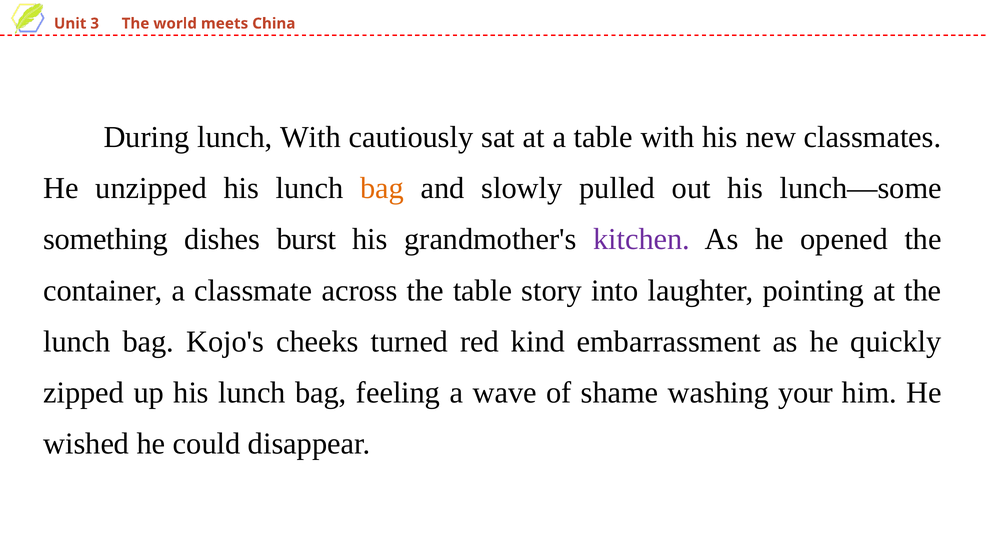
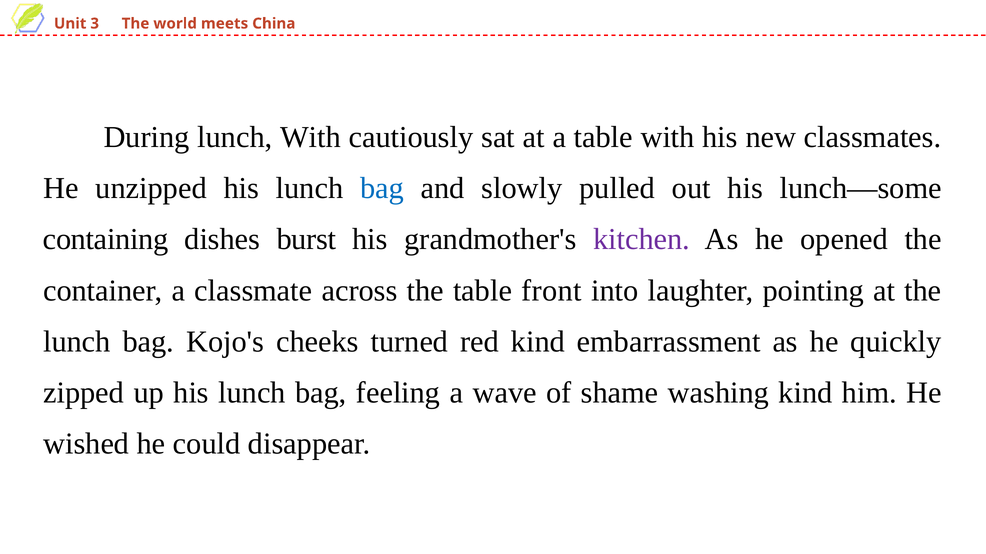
bag colour: orange -> blue (382, 189)
something: something -> containing (106, 240)
story: story -> front (552, 291)
washing your: your -> kind (805, 393)
